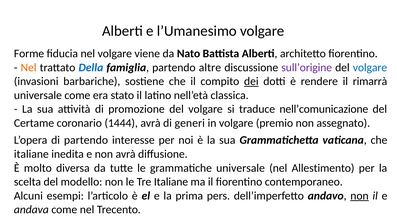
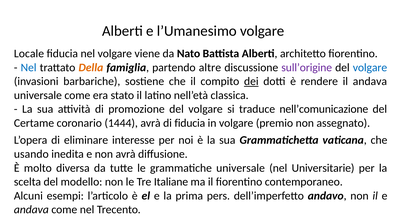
Forme: Forme -> Locale (29, 54)
Nel colour: orange -> blue (29, 68)
Della colour: blue -> orange (91, 68)
il rimarrà: rimarrà -> andava (370, 81)
di generi: generi -> fiducia (190, 123)
di partendo: partendo -> eliminare (86, 140)
italiane: italiane -> usando (31, 154)
Allestimento: Allestimento -> Universitarie (323, 168)
non underline: present -> none (360, 196)
